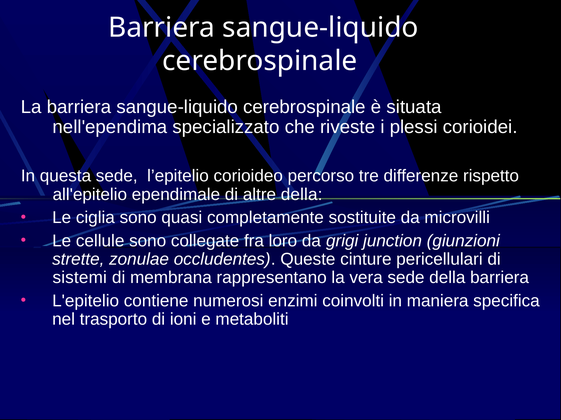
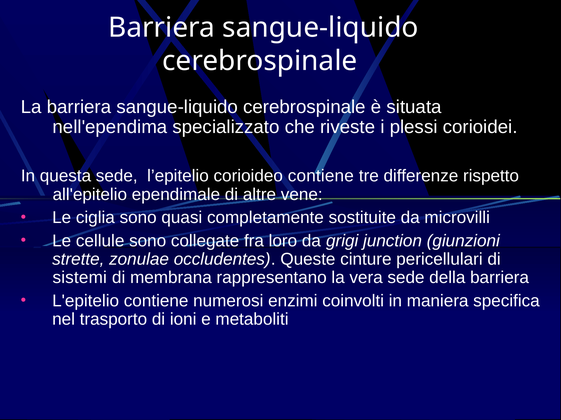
corioideo percorso: percorso -> contiene (321, 176)
altre della: della -> vene (302, 195)
